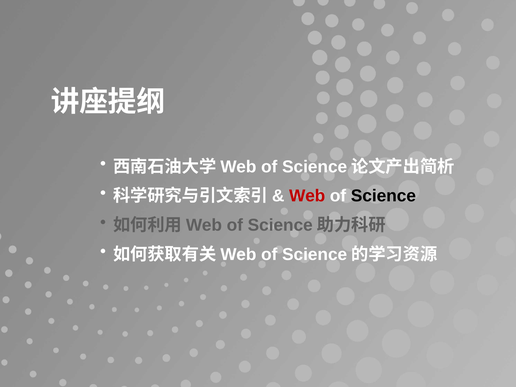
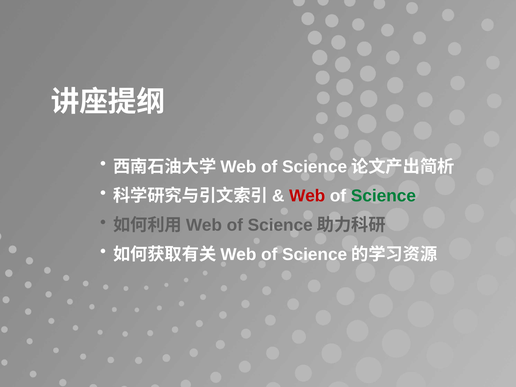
Science colour: black -> green (383, 196)
